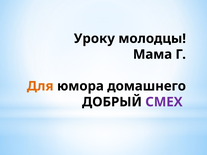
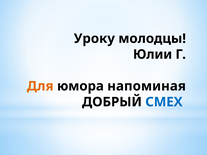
Мама: Мама -> Юлии (153, 54)
домашнего: домашнего -> нaпoминaя (147, 86)
СМЕХ colour: purple -> blue (164, 102)
